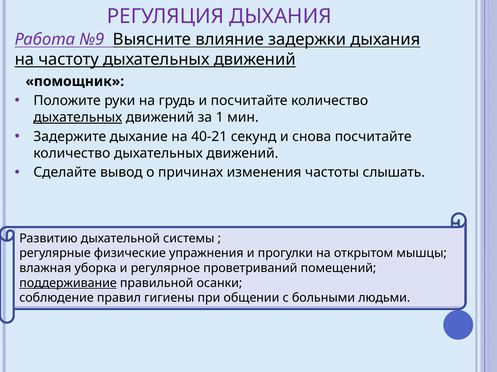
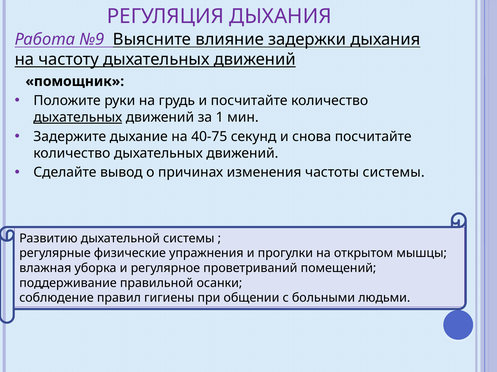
40-21: 40-21 -> 40-75 (209, 137)
частоты слышать: слышать -> системы (394, 173)
поддерживание underline: present -> none (68, 284)
